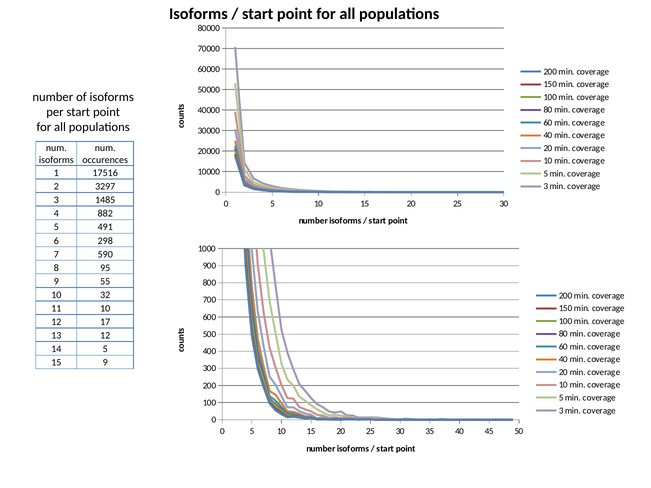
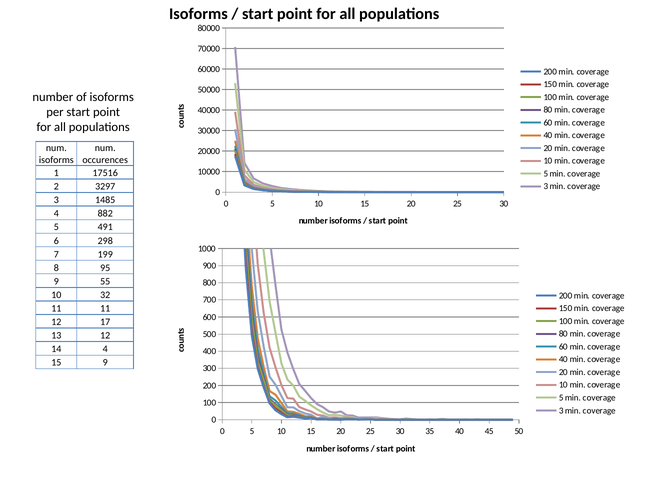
590: 590 -> 199 (105, 254)
11 10: 10 -> 11 (105, 309)
14 5: 5 -> 4 (105, 349)
